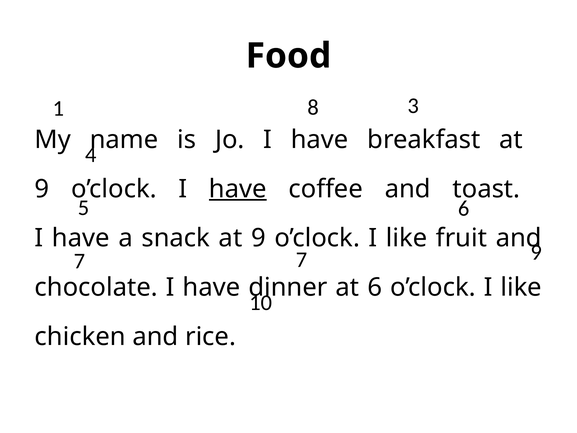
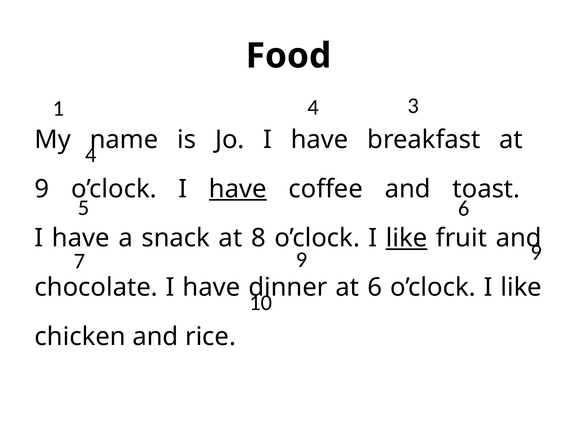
1 8: 8 -> 4 (313, 107)
snack at 9: 9 -> 8 (258, 238)
like underline: none -> present (407, 238)
7 7: 7 -> 9 (301, 260)
